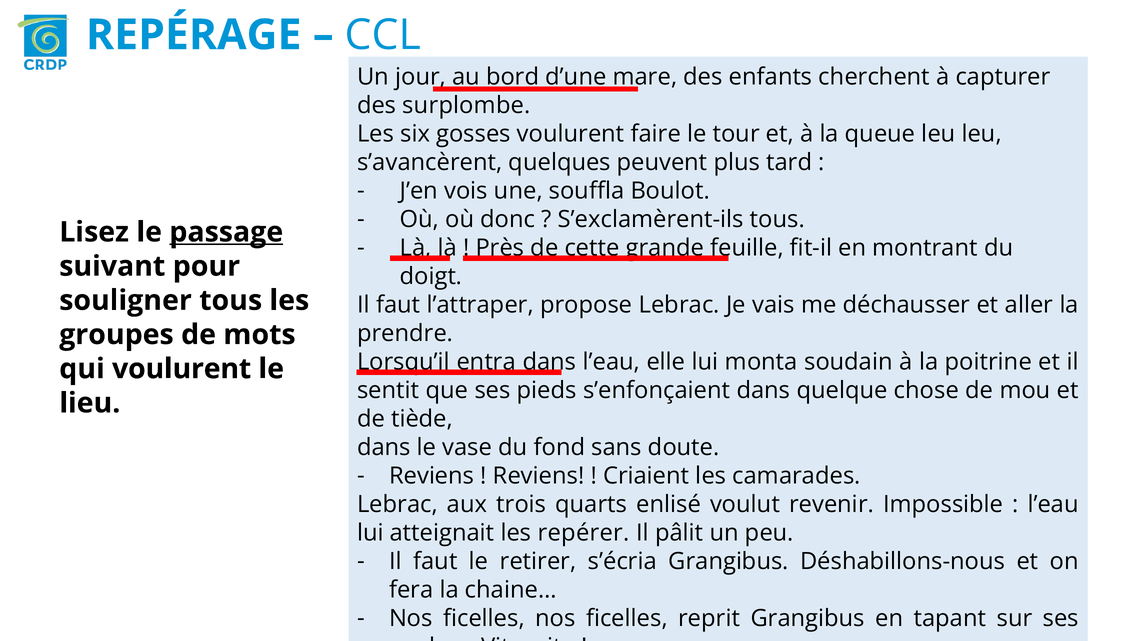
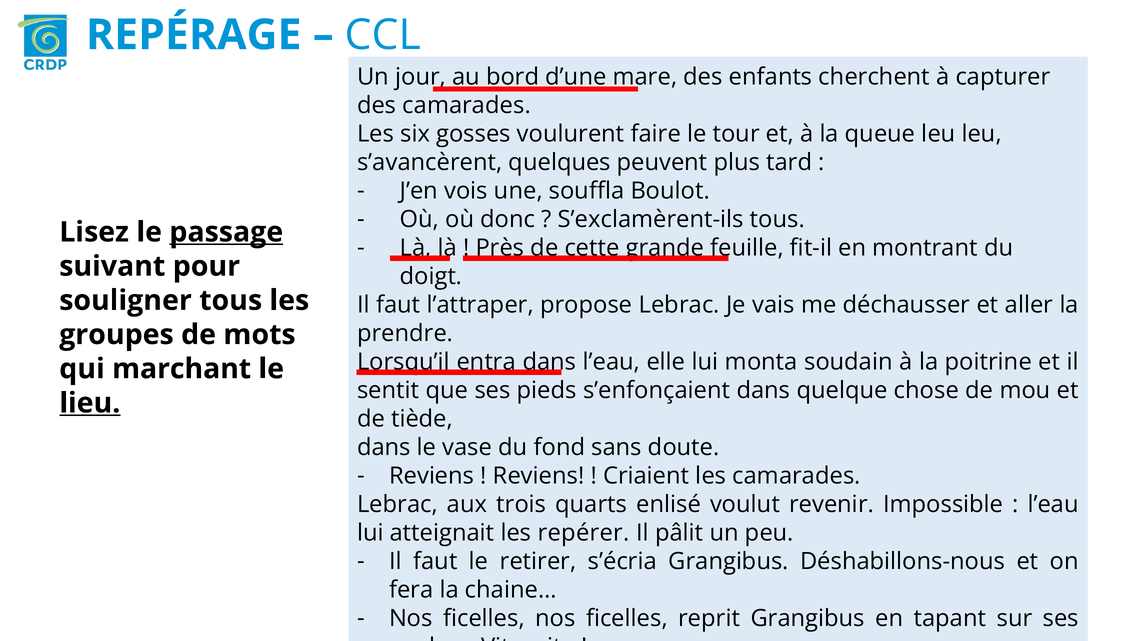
des surplombe: surplombe -> camarades (467, 105)
qui voulurent: voulurent -> marchant (182, 369)
lieu underline: none -> present (90, 403)
